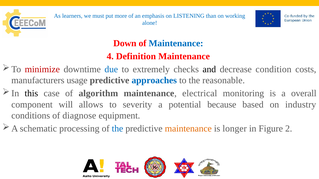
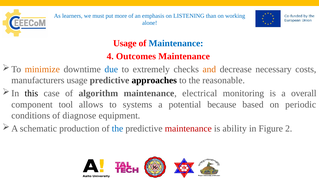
Down: Down -> Usage (125, 43)
Definition: Definition -> Outcomes (136, 56)
minimize colour: red -> orange (42, 69)
and colour: black -> orange (209, 69)
condition: condition -> necessary (274, 69)
approaches colour: blue -> black (154, 81)
will: will -> tool (66, 105)
severity: severity -> systems (137, 105)
industry: industry -> periodic (301, 105)
processing: processing -> production (79, 129)
maintenance colour: orange -> red (188, 129)
longer: longer -> ability (235, 129)
